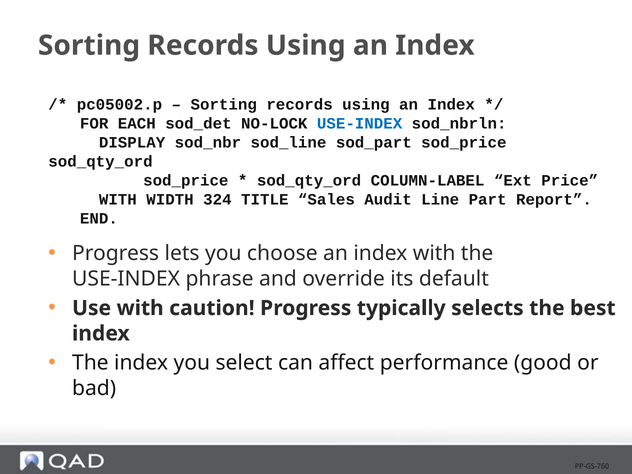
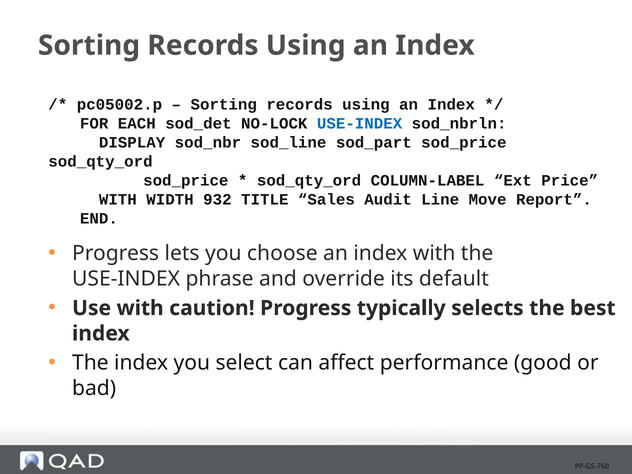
324: 324 -> 932 (217, 199)
Part: Part -> Move (488, 199)
